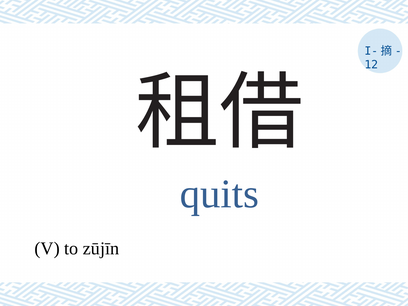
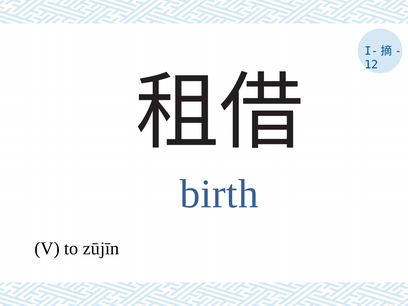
quits: quits -> birth (219, 194)
